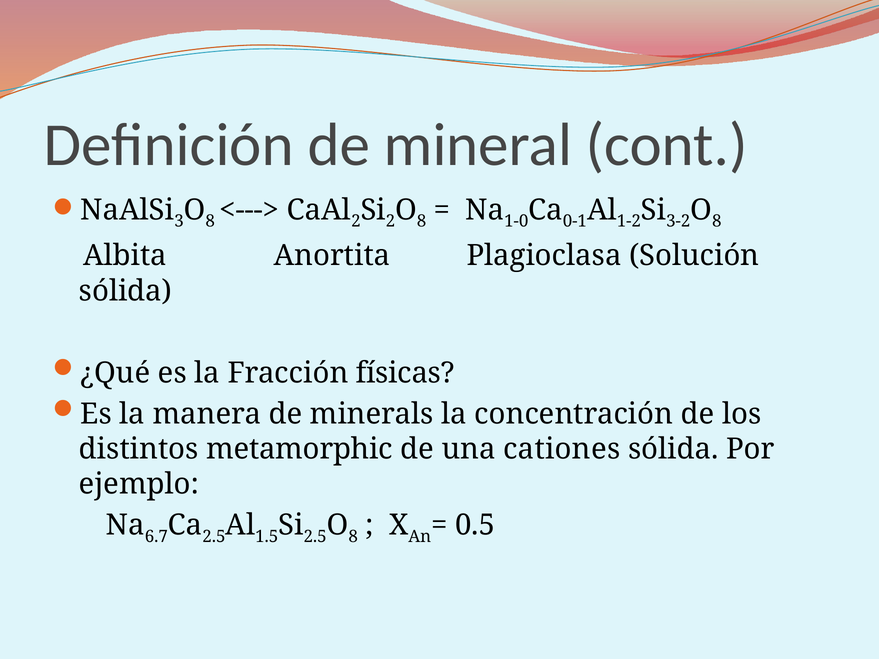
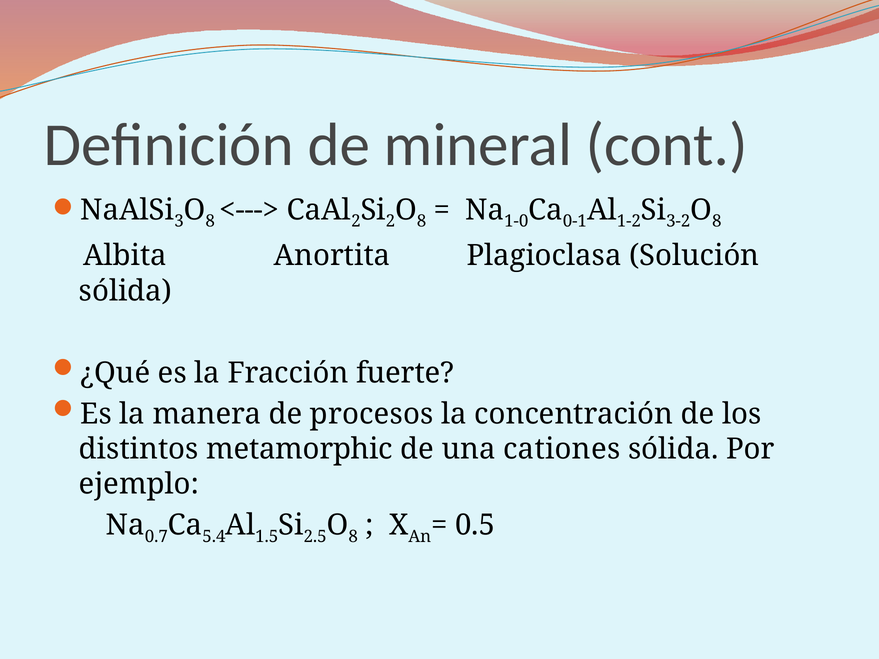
físicas: físicas -> fuerte (405, 373)
minerals: minerals -> procesos (372, 414)
6.7: 6.7 -> 0.7 (156, 537)
2.5: 2.5 -> 5.4 (214, 537)
